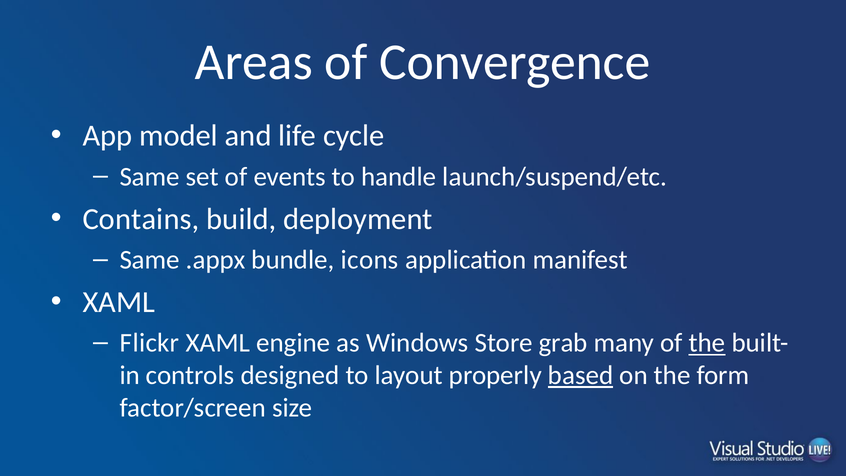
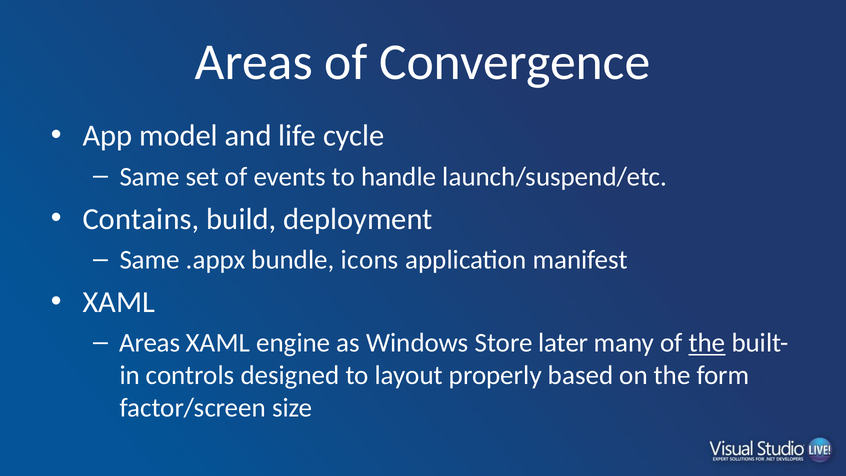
Flickr: Flickr -> Areas (150, 343)
grab: grab -> later (563, 343)
based underline: present -> none (581, 375)
